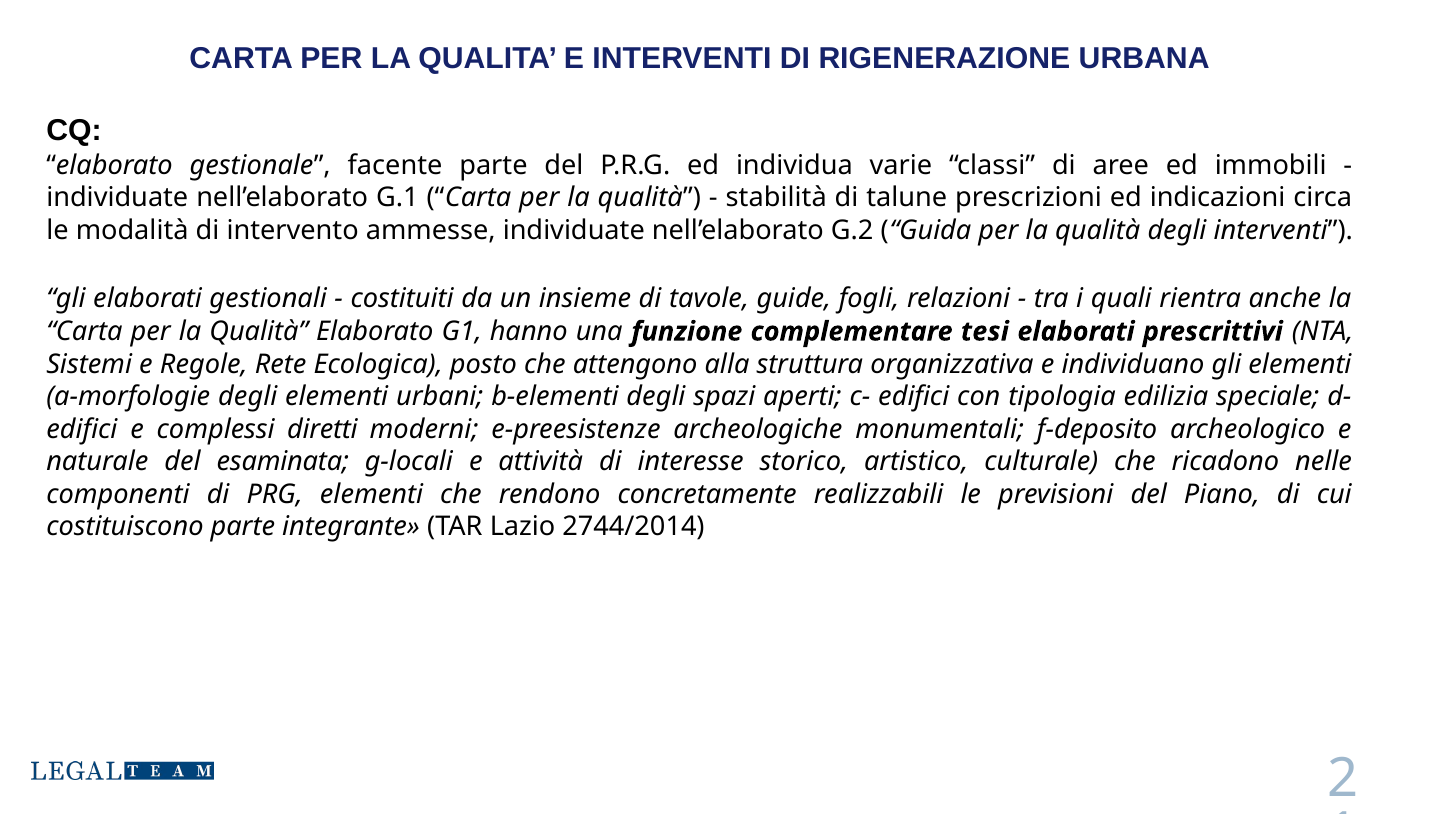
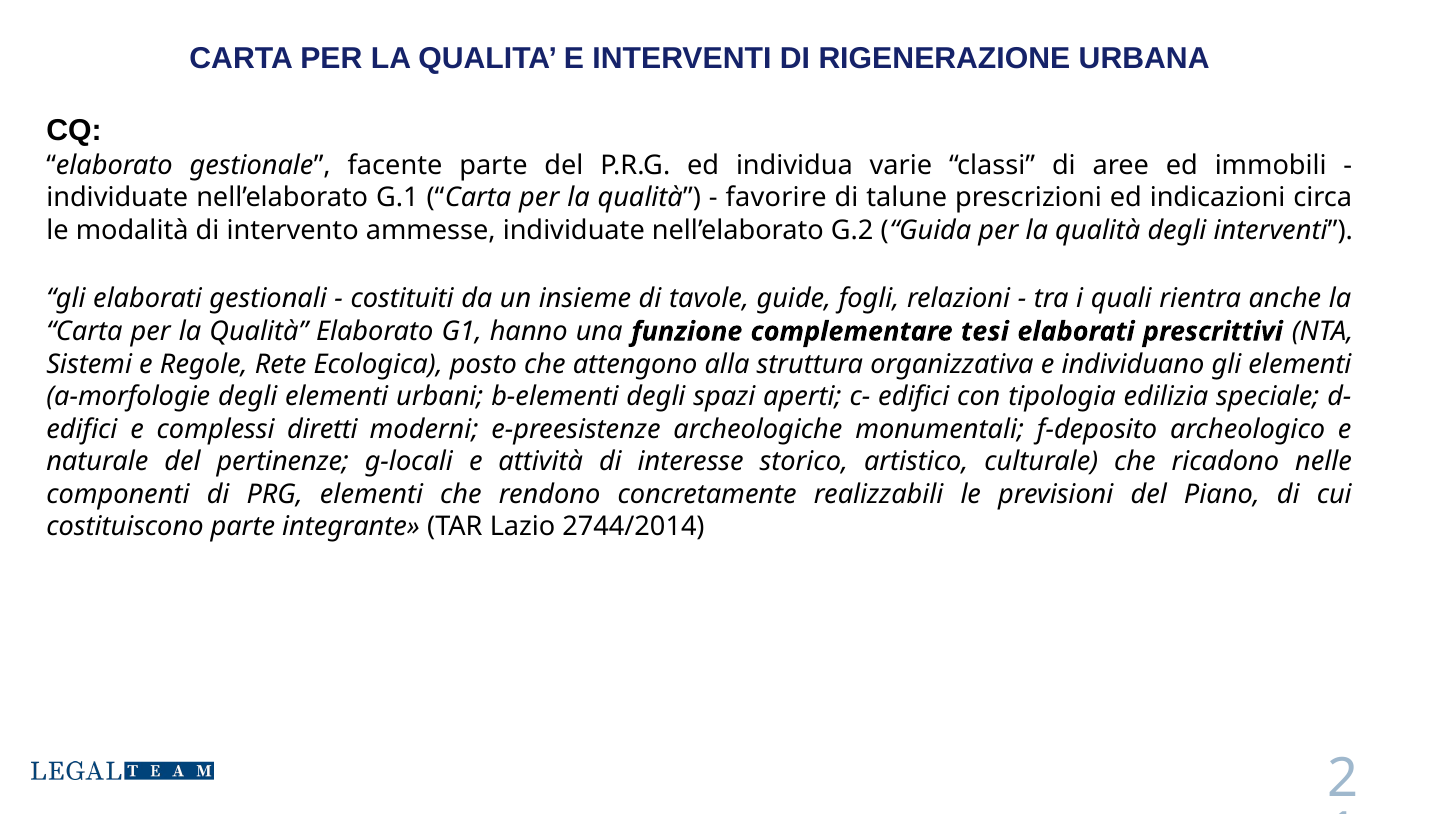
stabilità: stabilità -> favorire (776, 198)
esaminata: esaminata -> pertinenze (283, 462)
